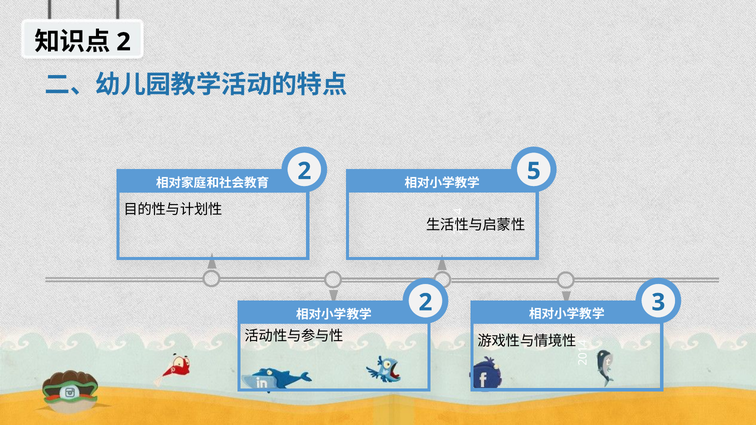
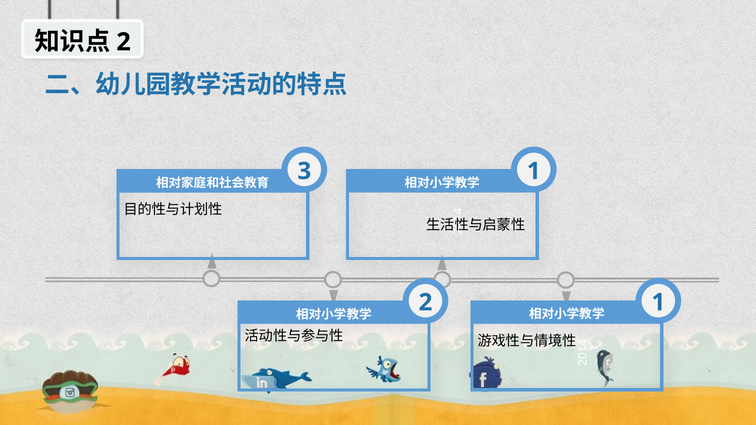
5: 5 -> 1 (534, 171)
2: 2 -> 3 (304, 171)
3: 3 -> 1 (658, 303)
